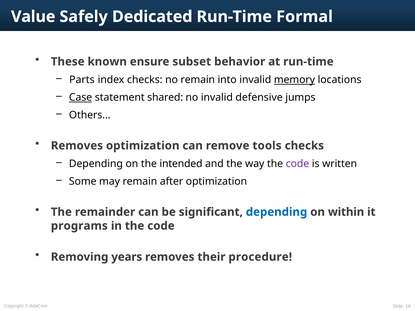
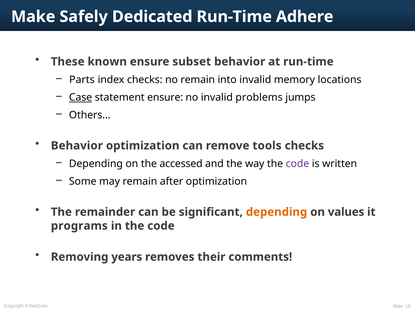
Value: Value -> Make (33, 17)
Formal: Formal -> Adhere (305, 17)
memory underline: present -> none (294, 80)
statement shared: shared -> ensure (165, 98)
defensive: defensive -> problems (259, 98)
Removes: Removes -> Behavior (77, 146)
intended: intended -> accessed (181, 164)
depending colour: blue -> orange (277, 212)
within: within -> values (346, 212)
procedure: procedure -> comments (260, 257)
